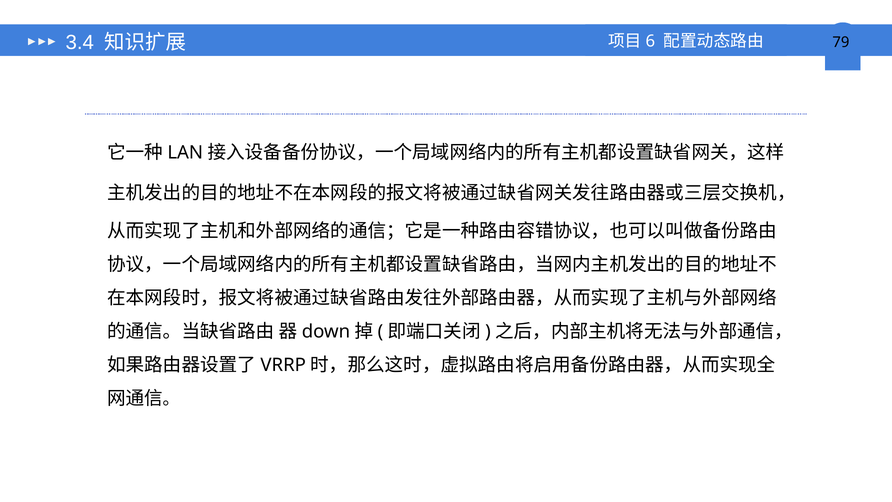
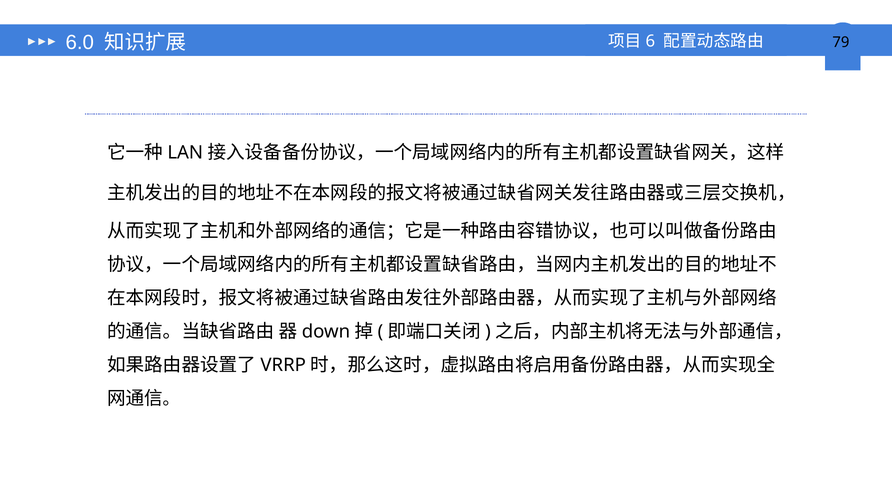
3.4: 3.4 -> 6.0 (80, 43)
